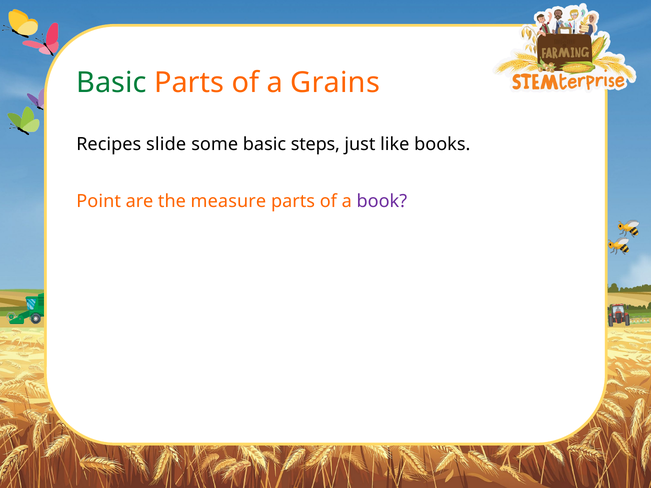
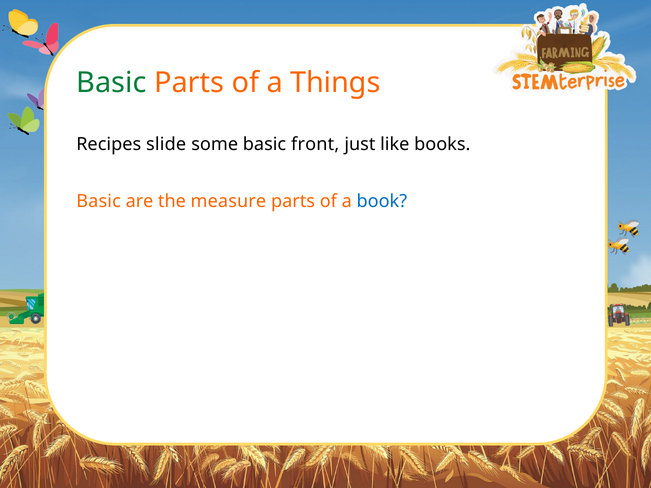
Grains: Grains -> Things (335, 83)
steps: steps -> front (315, 144)
Point: Point -> Basic (99, 201)
book colour: purple -> blue (382, 201)
